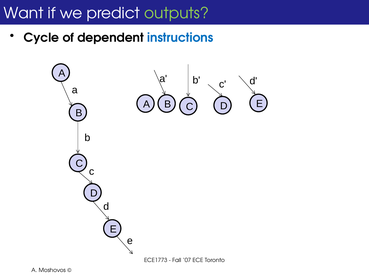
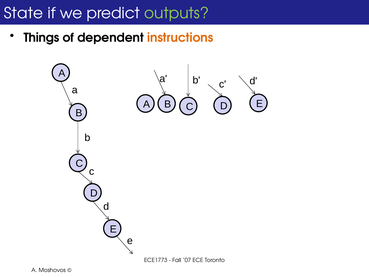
Want: Want -> State (24, 13)
Cycle: Cycle -> Things (41, 38)
instructions colour: blue -> orange (180, 38)
